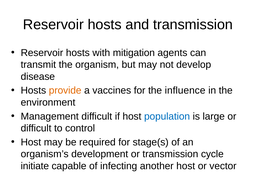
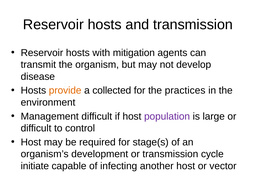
vaccines: vaccines -> collected (112, 90)
influence: influence -> practices (185, 90)
population colour: blue -> purple (167, 116)
